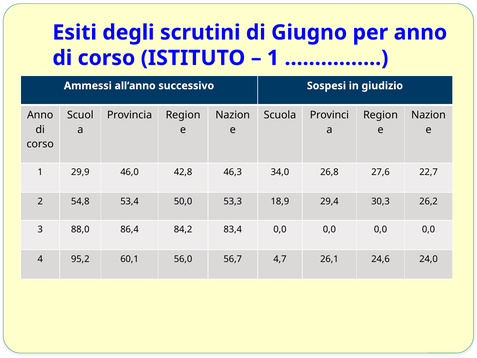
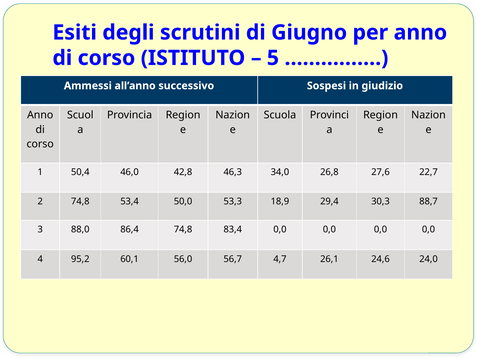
1: 1 -> 5 (273, 58)
29,9: 29,9 -> 50,4 (80, 172)
2 54,8: 54,8 -> 74,8 (80, 201)
26,2: 26,2 -> 88,7 (429, 201)
86,4 84,2: 84,2 -> 74,8 (183, 229)
